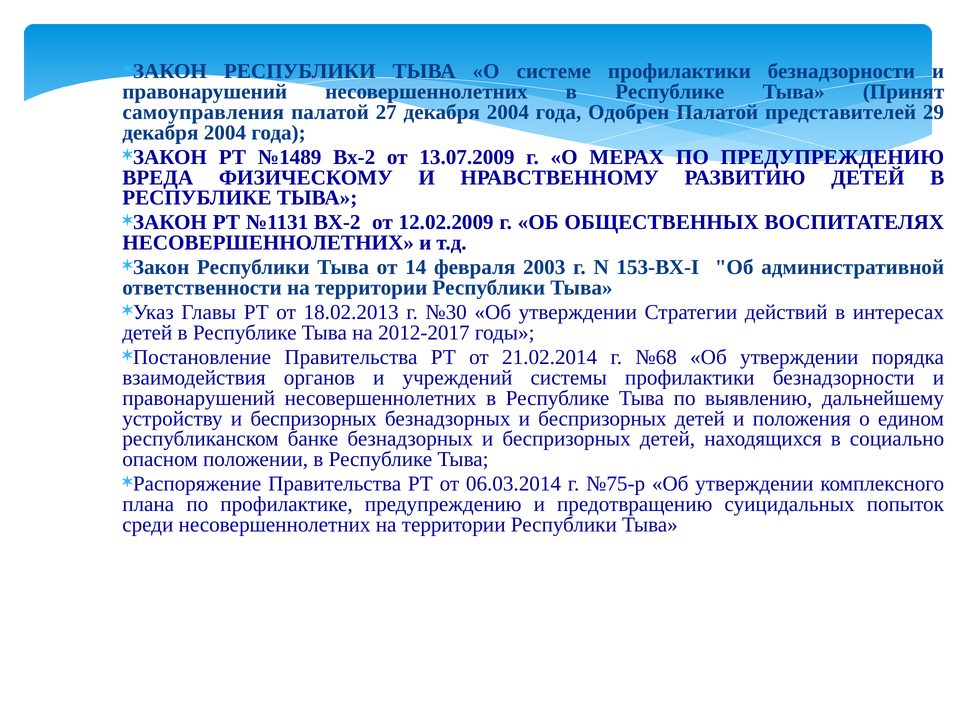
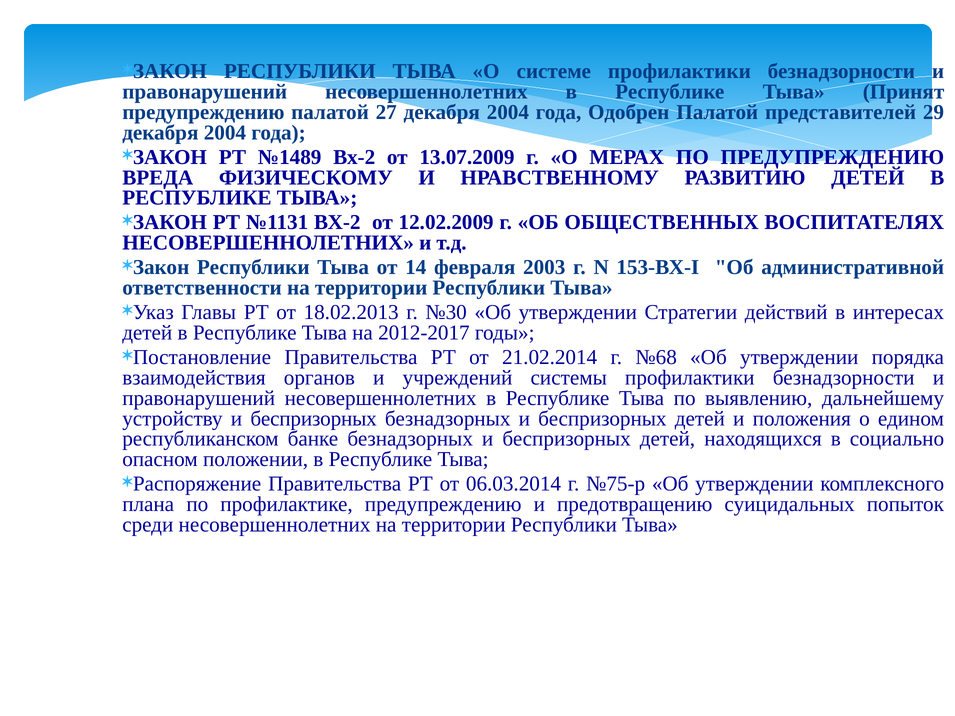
самоуправления: самоуправления -> предупреждению (203, 112)
